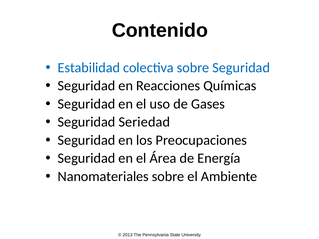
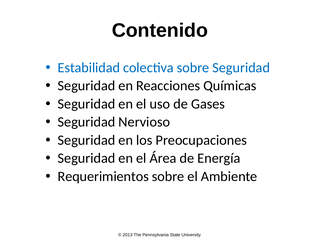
Seriedad: Seriedad -> Nervioso (144, 122)
Nanomateriales: Nanomateriales -> Requerimientos (103, 177)
